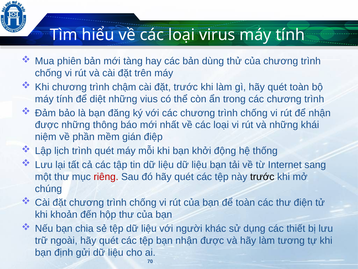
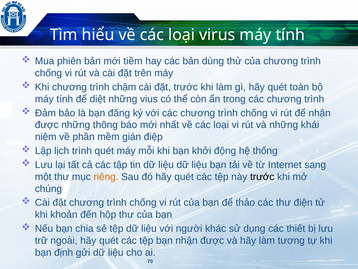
tàng: tàng -> tiềm (133, 61)
riêng colour: red -> orange (106, 176)
để toàn: toàn -> thảo (245, 202)
